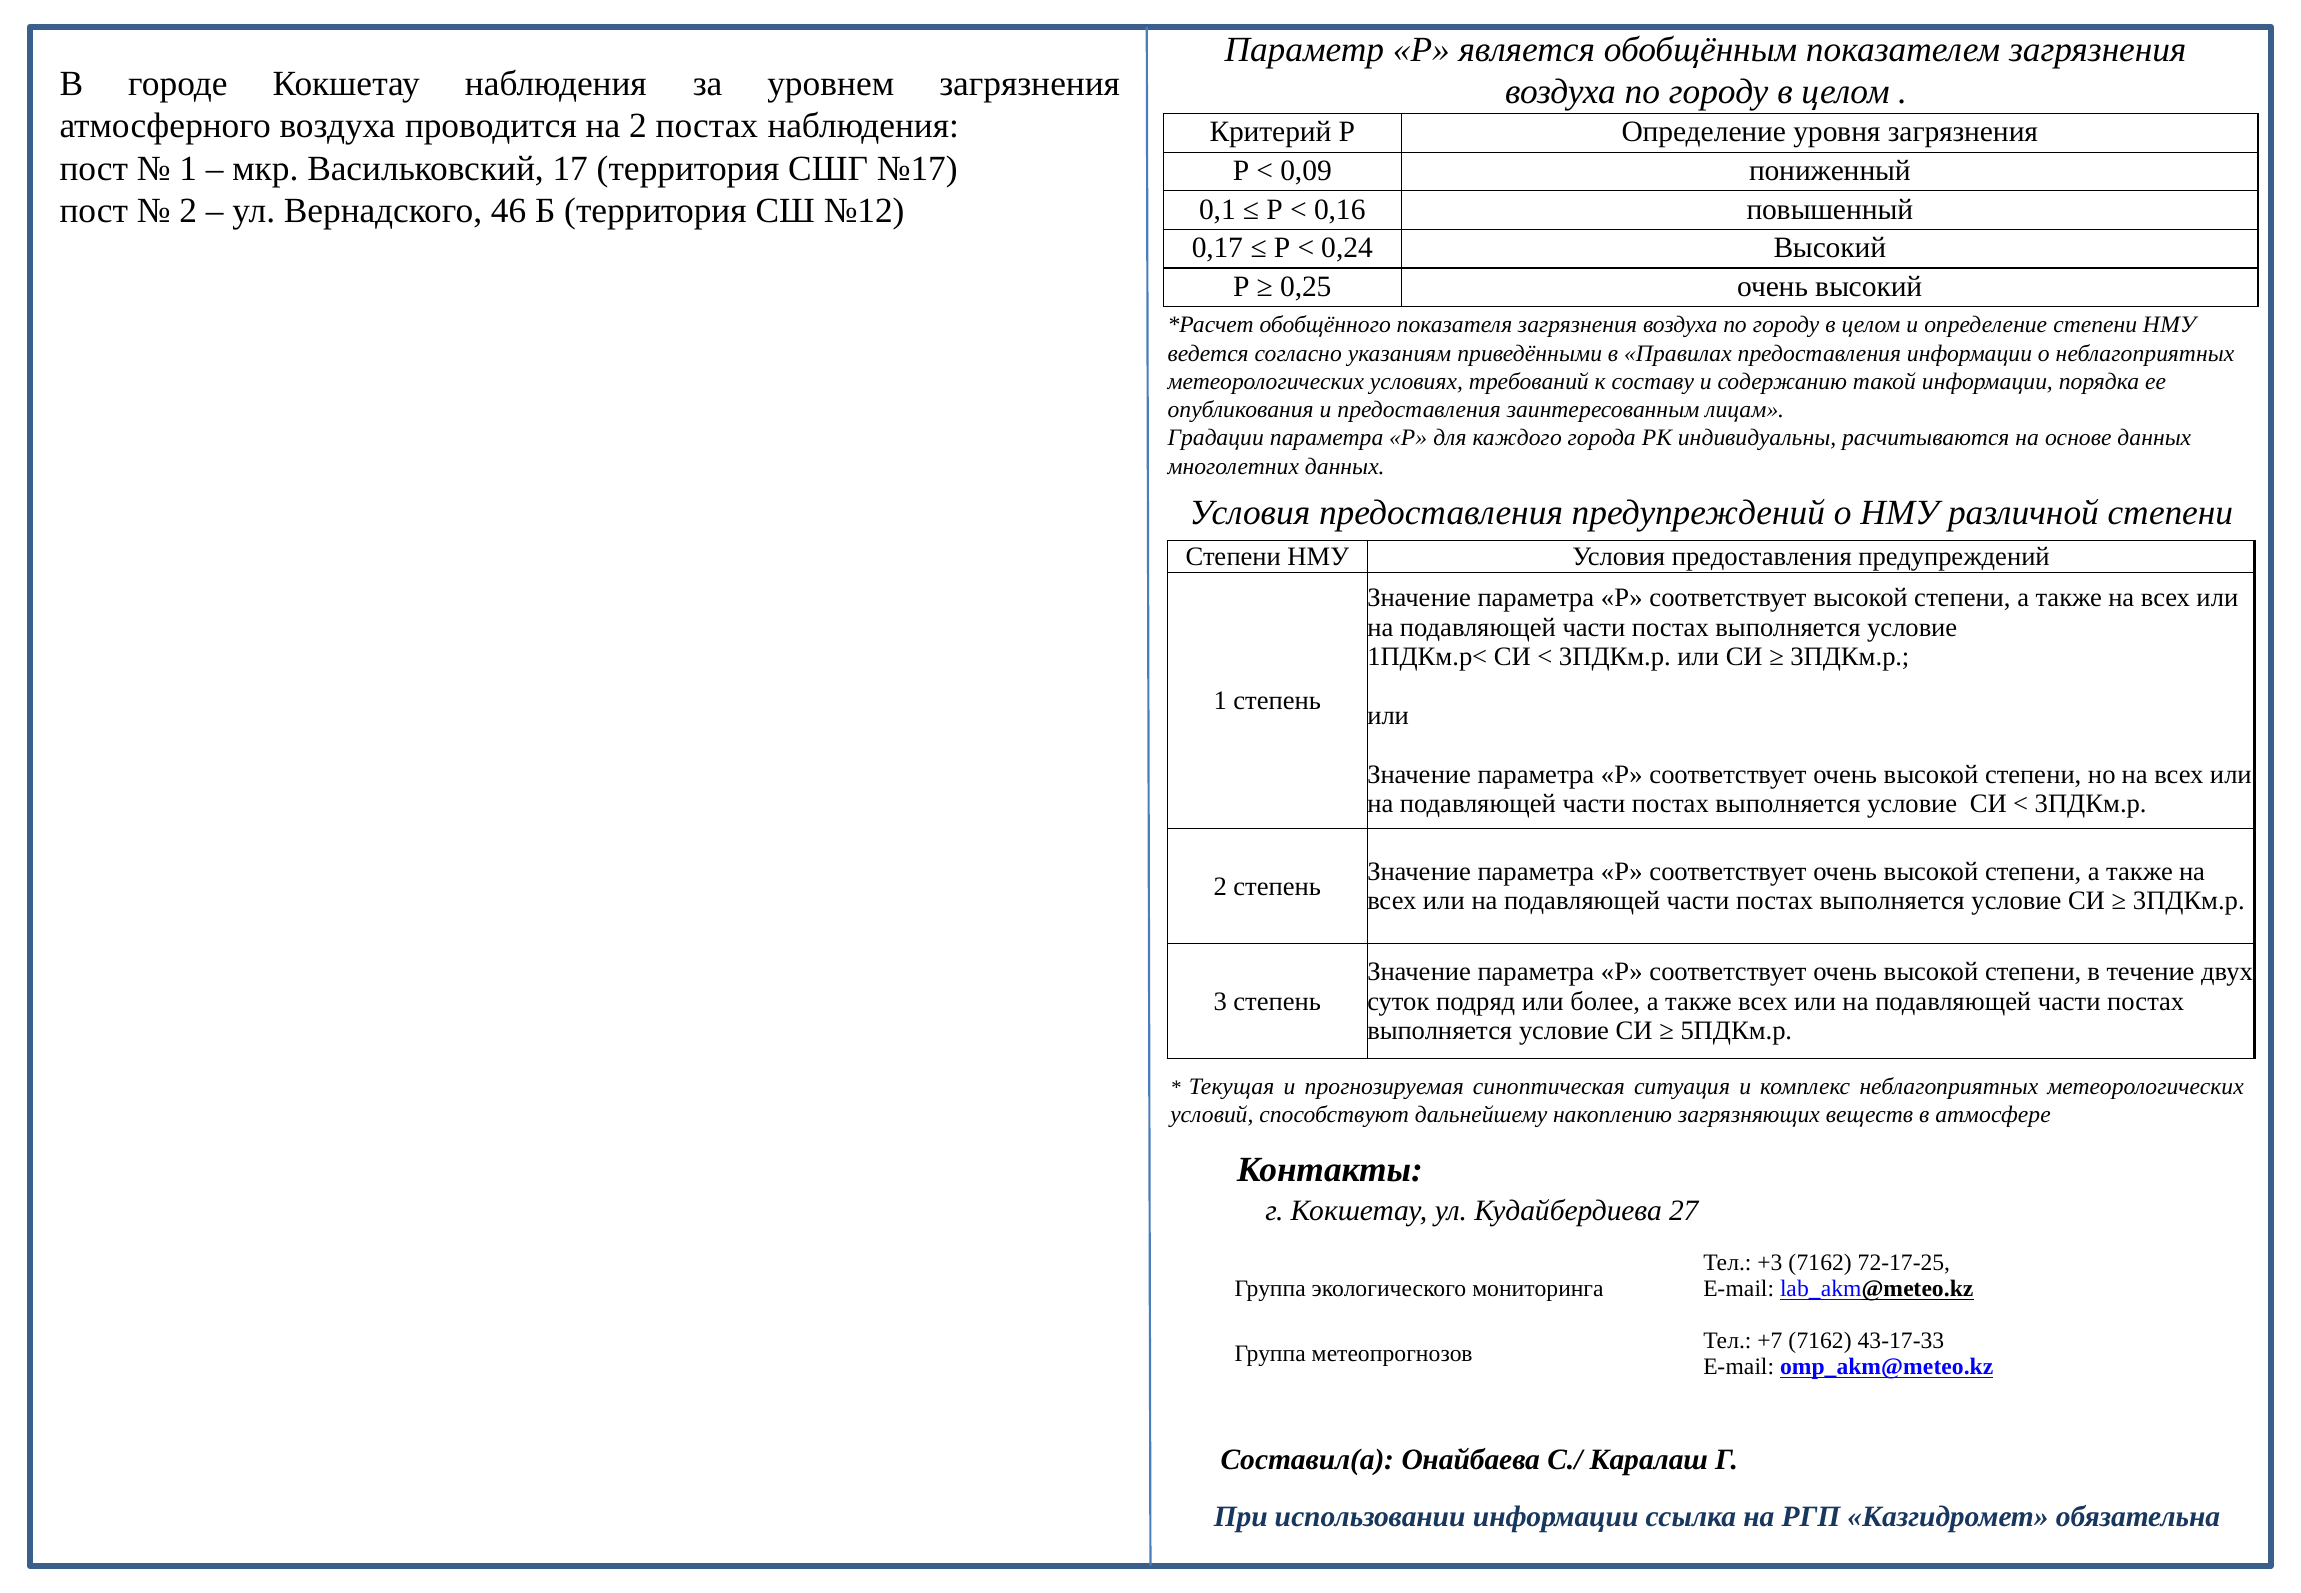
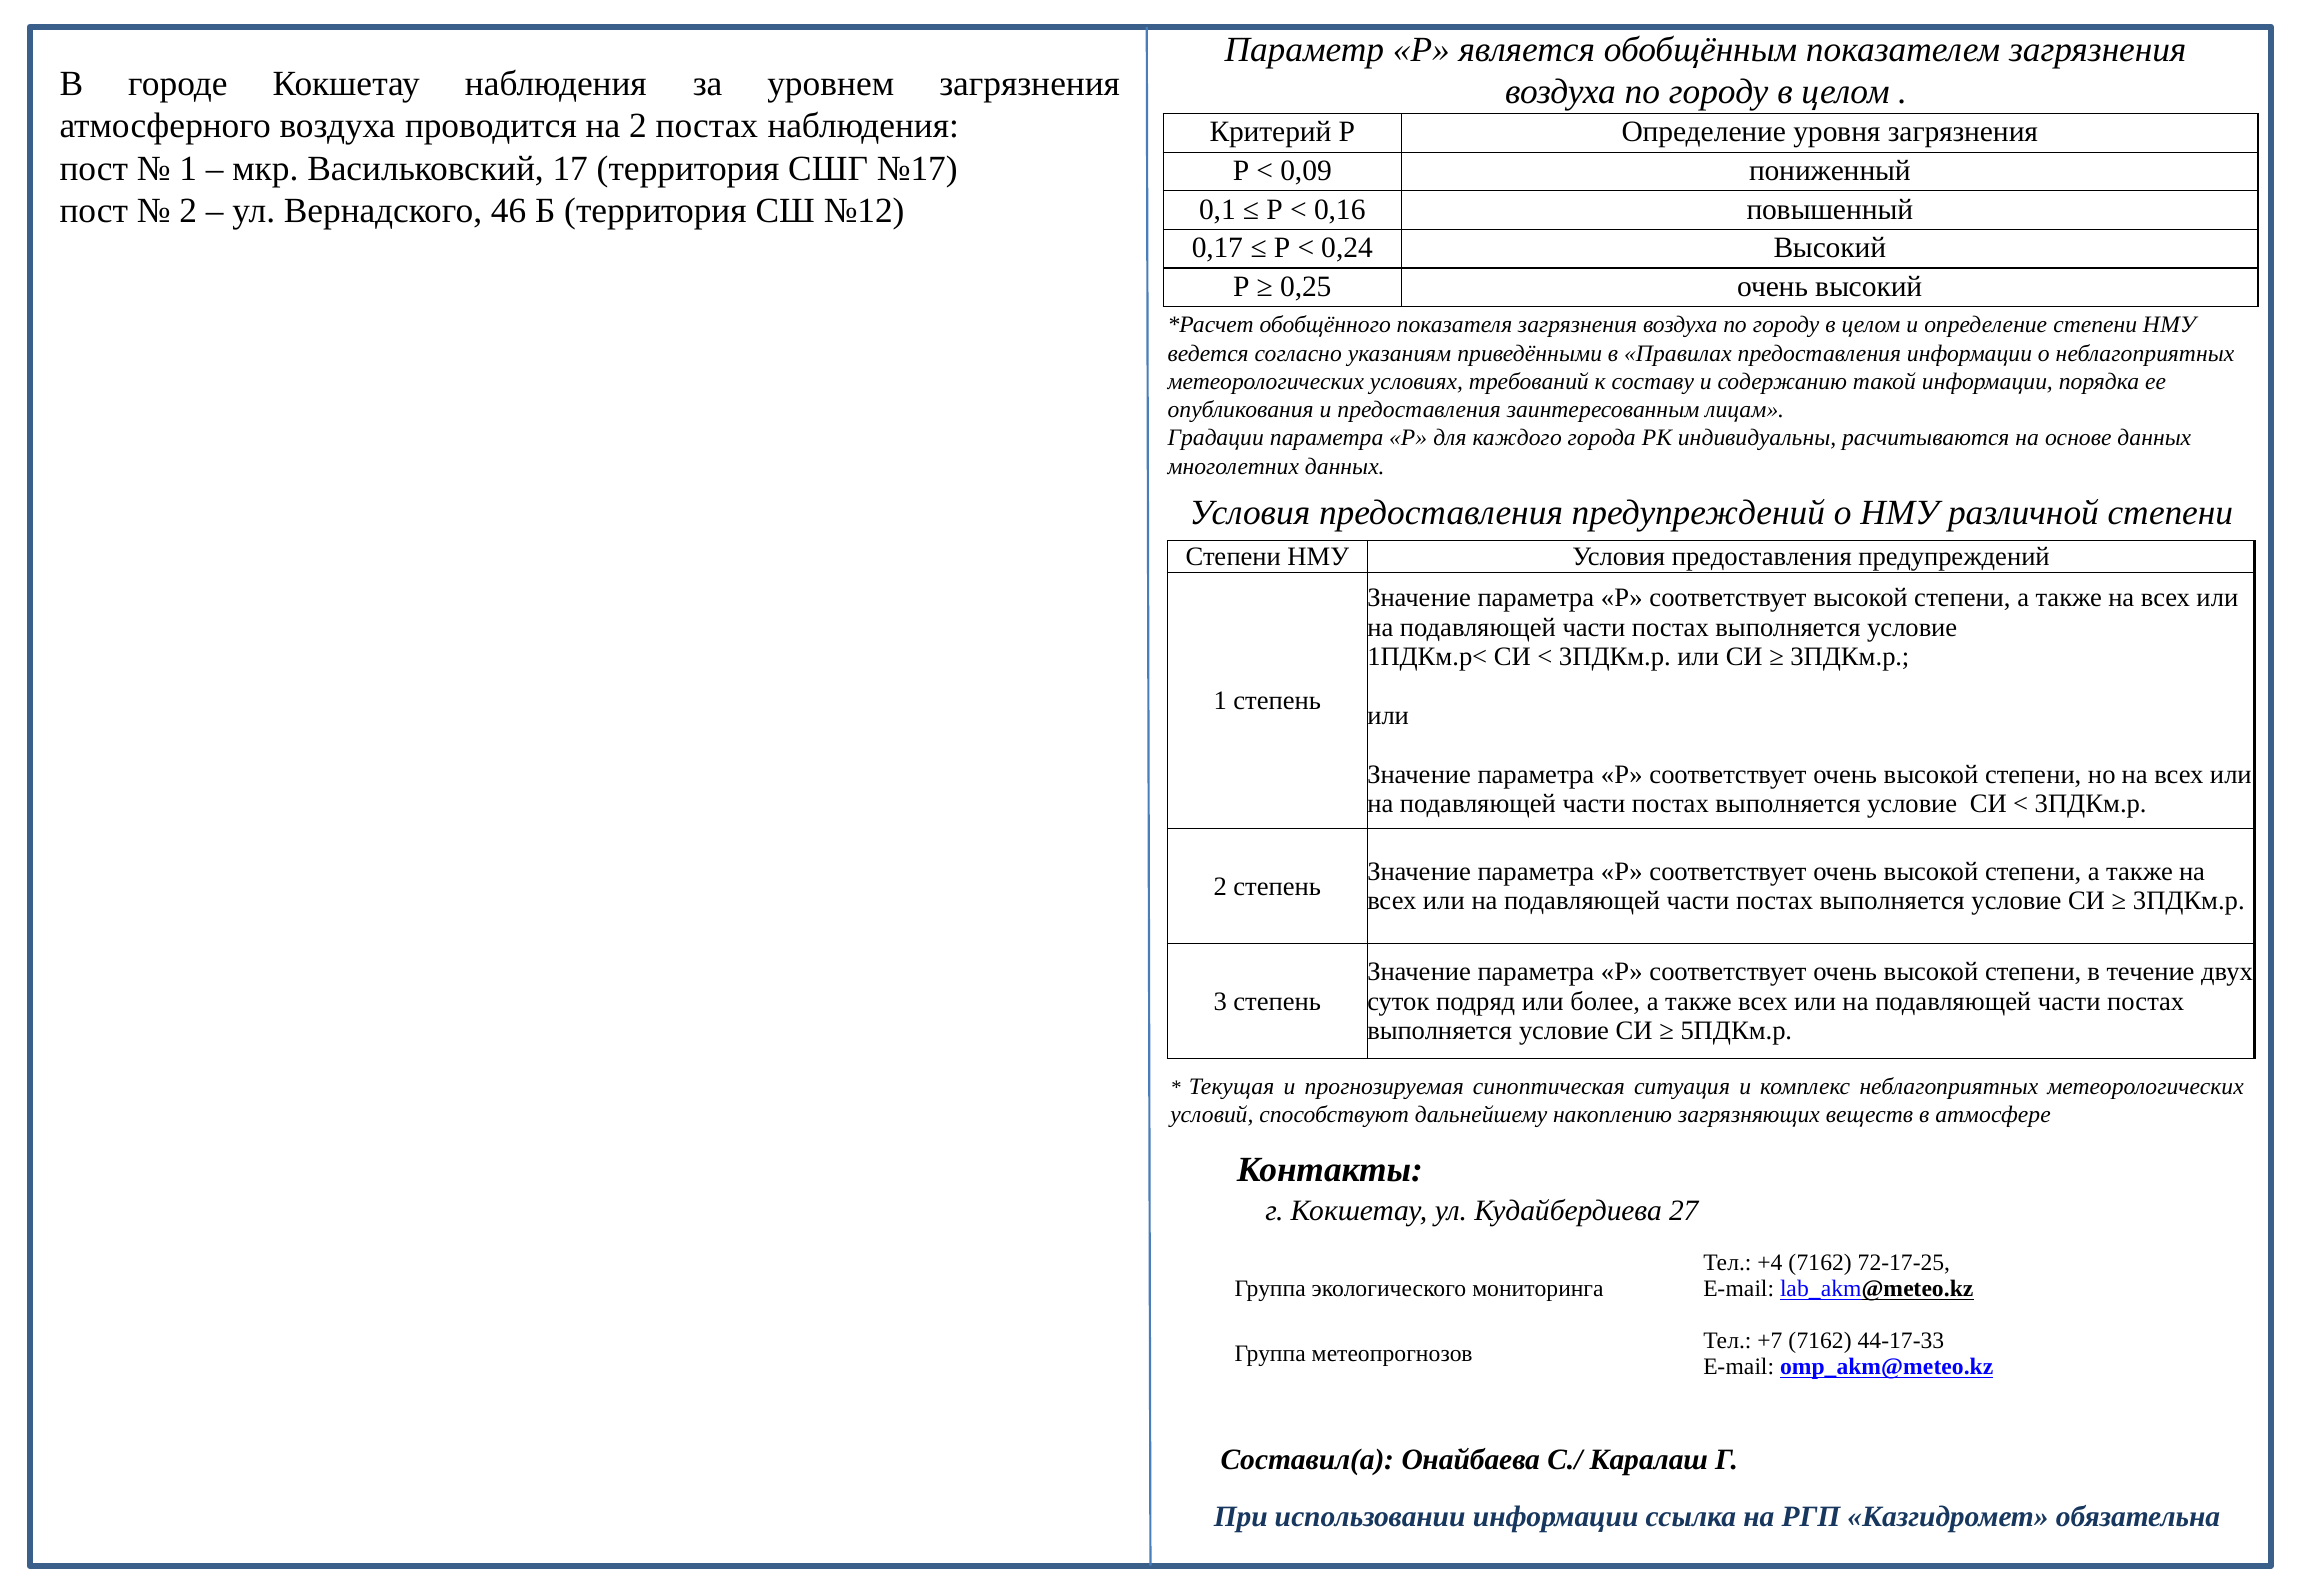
+3: +3 -> +4 (1770, 1263)
43-17-33: 43-17-33 -> 44-17-33 (1901, 1340)
